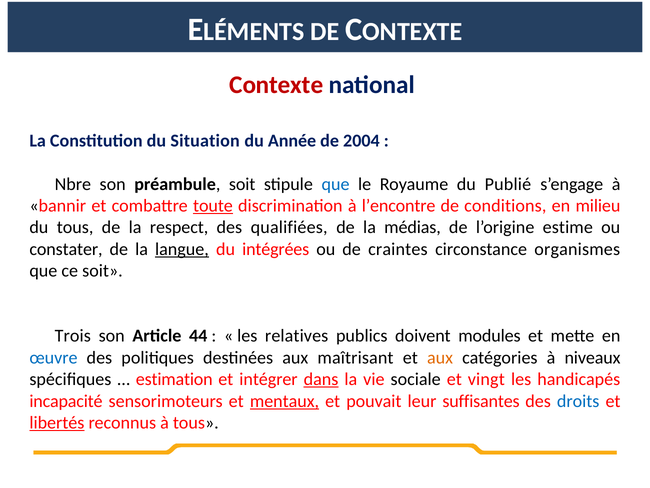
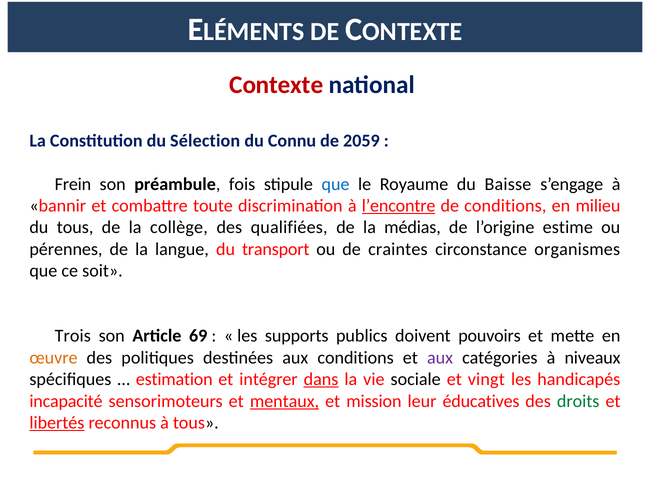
Situation: Situation -> Sélection (205, 141)
Année: Année -> Connu (292, 141)
2004: 2004 -> 2059 (361, 141)
Nbre: Nbre -> Frein (73, 184)
préambule soit: soit -> fois (242, 184)
Publié: Publié -> Baisse (508, 184)
toute underline: present -> none (213, 206)
l’encontre underline: none -> present (399, 206)
respect: respect -> collège (179, 227)
constater: constater -> pérennes (66, 249)
langue underline: present -> none (182, 249)
intégrées: intégrées -> transport (276, 249)
44: 44 -> 69 (198, 336)
relatives: relatives -> supports (297, 336)
modules: modules -> pouvoirs (490, 336)
œuvre colour: blue -> orange (53, 357)
aux maîtrisant: maîtrisant -> conditions (356, 357)
aux colour: orange -> purple (440, 357)
pouvait: pouvait -> mission (374, 401)
suffisantes: suffisantes -> éducatives (481, 401)
droits colour: blue -> green (578, 401)
